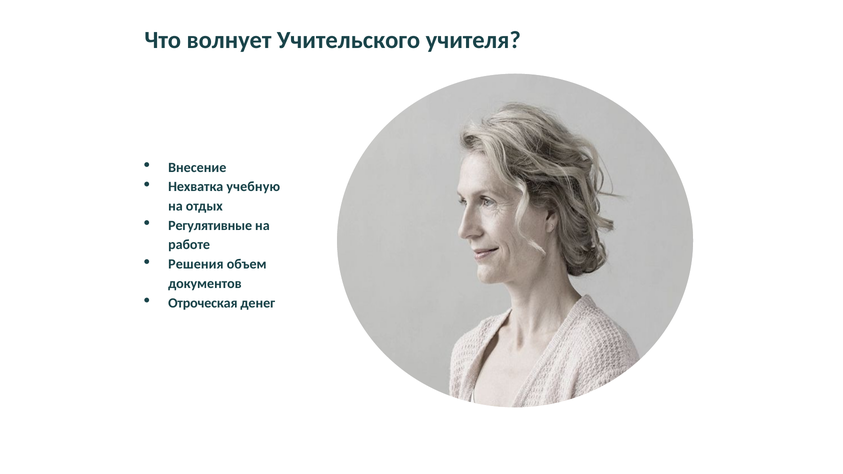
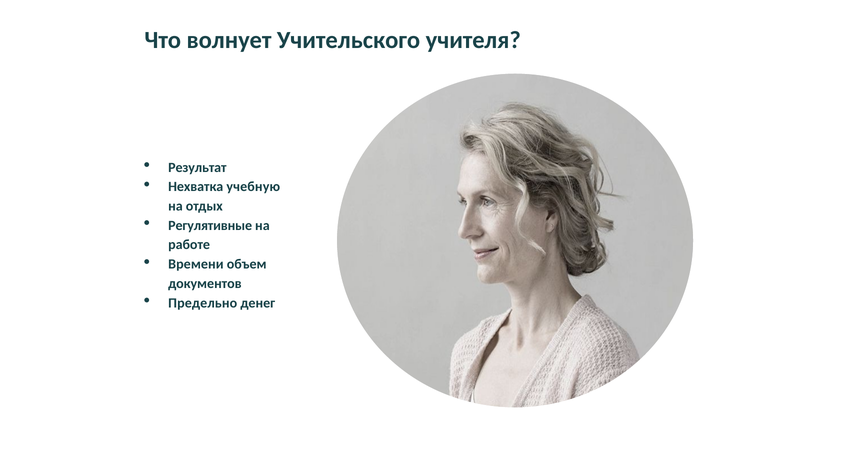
Внесение: Внесение -> Результат (197, 167)
Решения: Решения -> Времени (196, 264)
Отроческая: Отроческая -> Предельно (203, 303)
